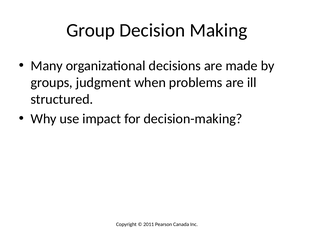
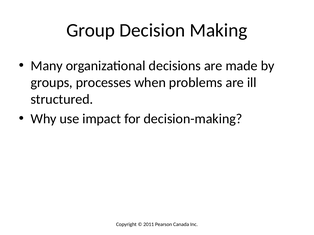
judgment: judgment -> processes (103, 83)
